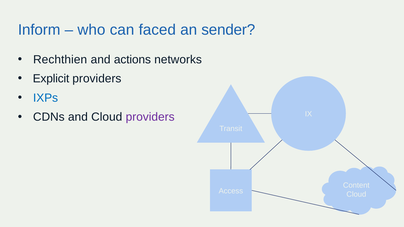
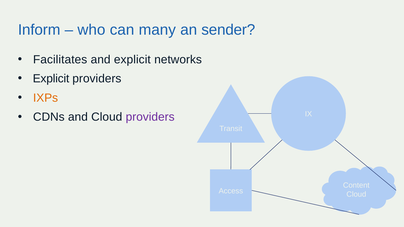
faced: faced -> many (157, 30)
Rechthien: Rechthien -> Facilitates (60, 60)
and actions: actions -> explicit (132, 60)
IXPs colour: blue -> orange (46, 98)
